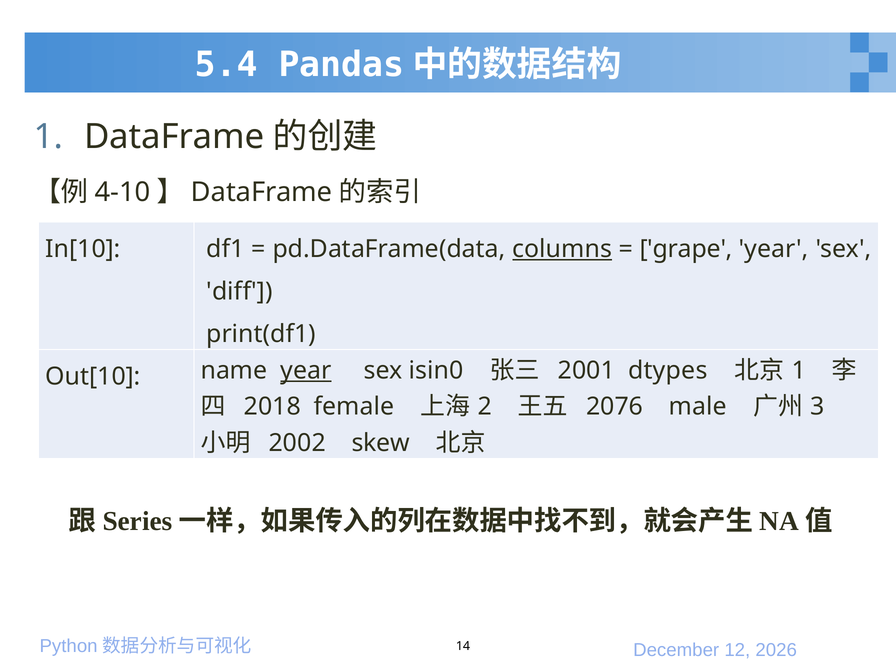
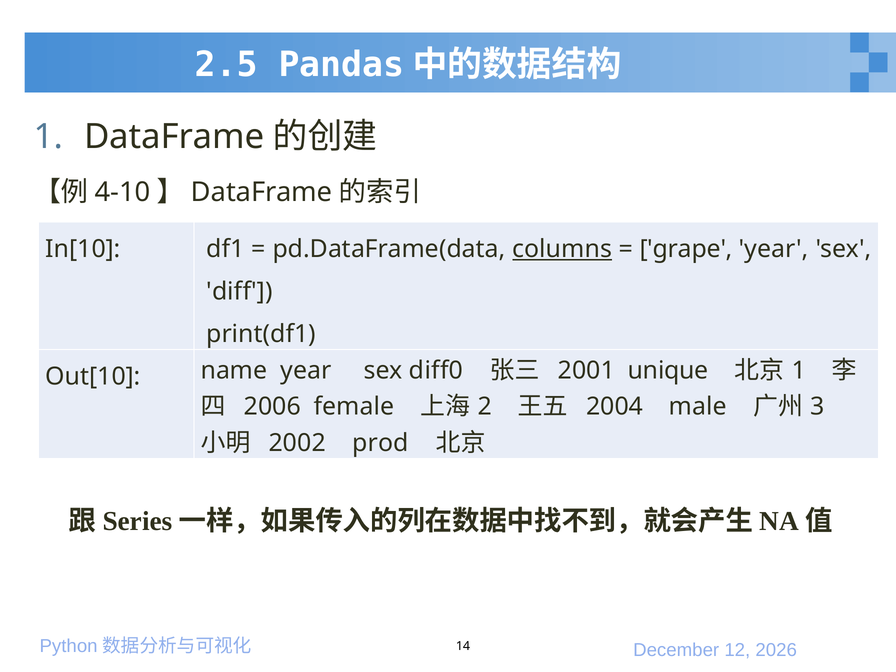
5.4: 5.4 -> 2.5 (226, 65)
year underline: present -> none (306, 370)
isin0: isin0 -> diff0 (436, 370)
dtypes: dtypes -> unique (668, 370)
2018: 2018 -> 2006 (272, 407)
2076: 2076 -> 2004 (615, 407)
skew: skew -> prod (380, 443)
